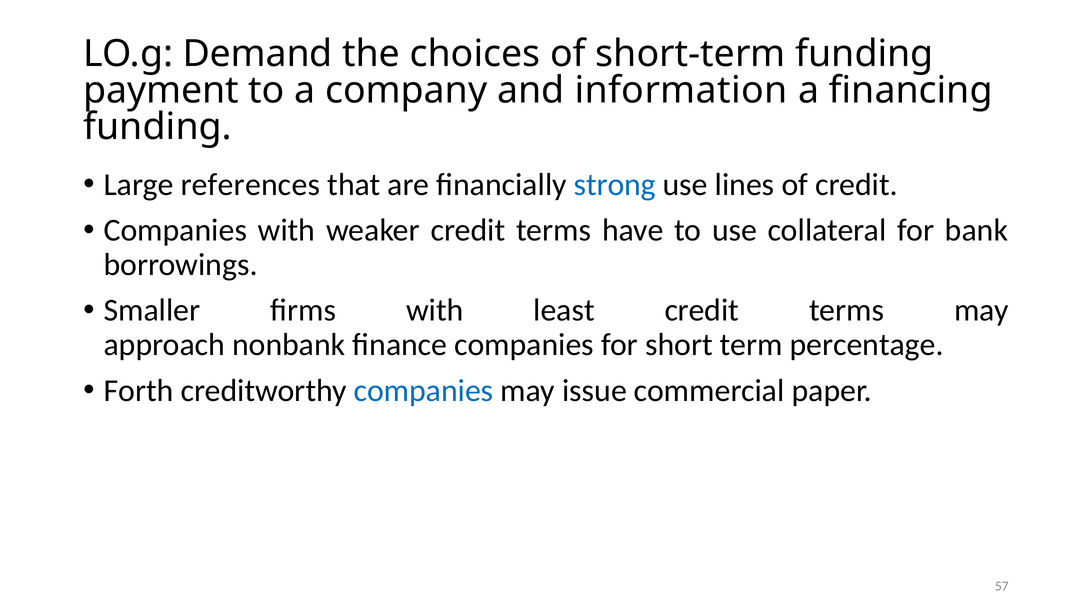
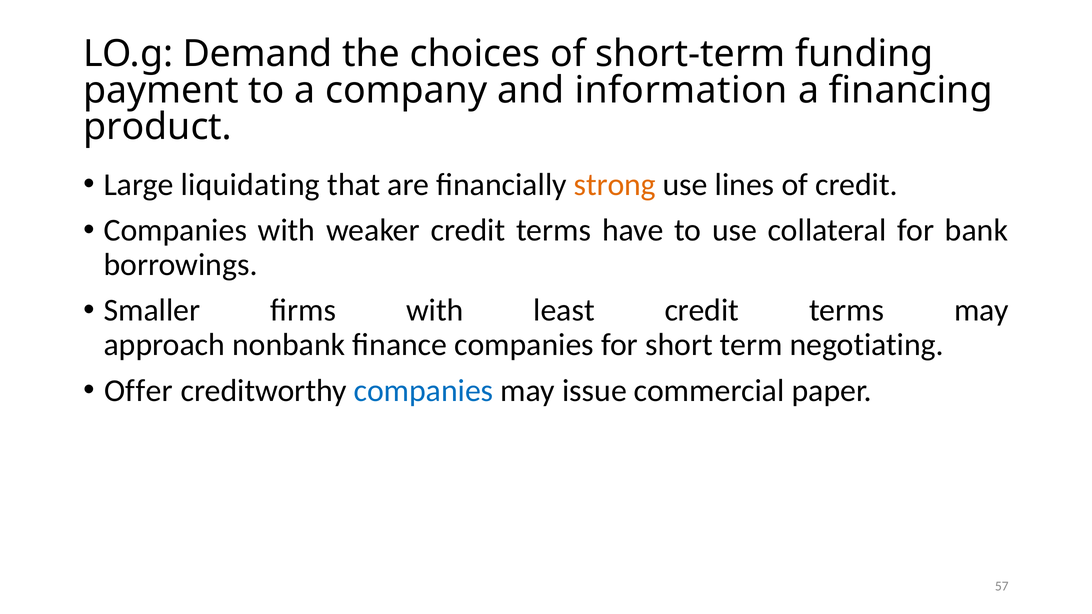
funding: funding -> product (158, 127)
references: references -> liquidating (250, 185)
strong colour: blue -> orange (615, 185)
percentage: percentage -> negotiating (867, 345)
Forth: Forth -> Offer (138, 391)
